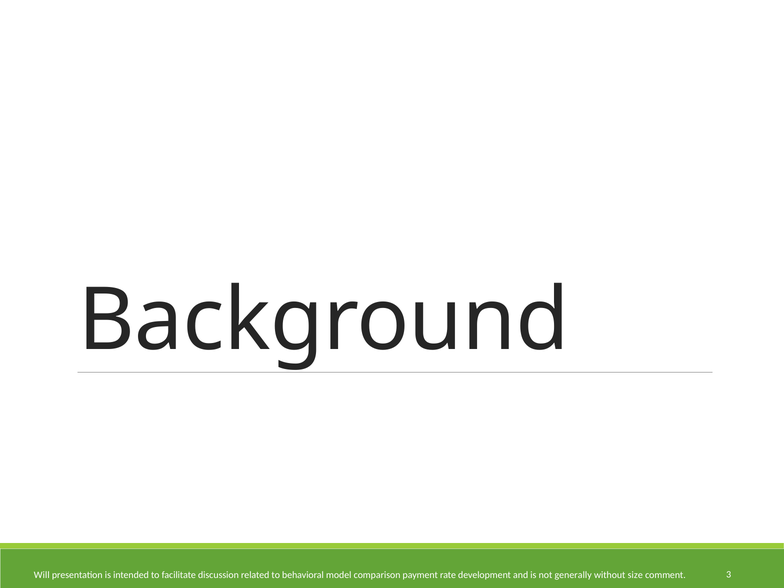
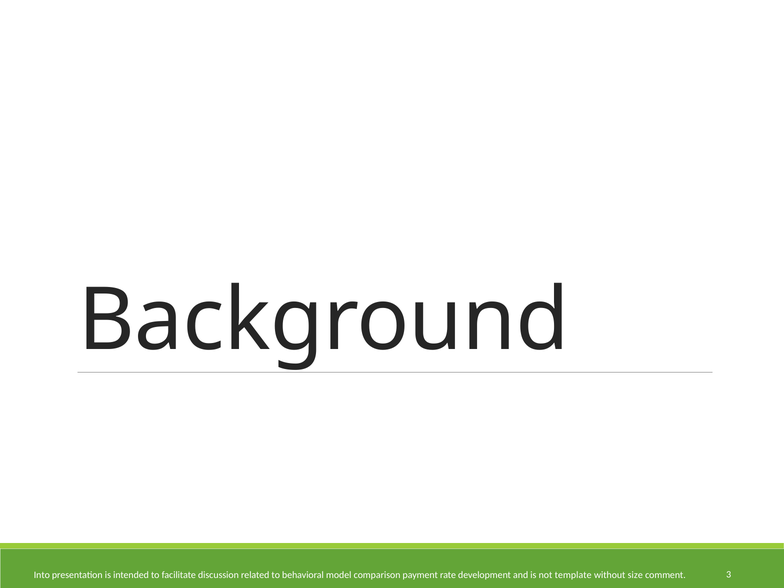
Will: Will -> Into (42, 575)
generally: generally -> template (573, 575)
